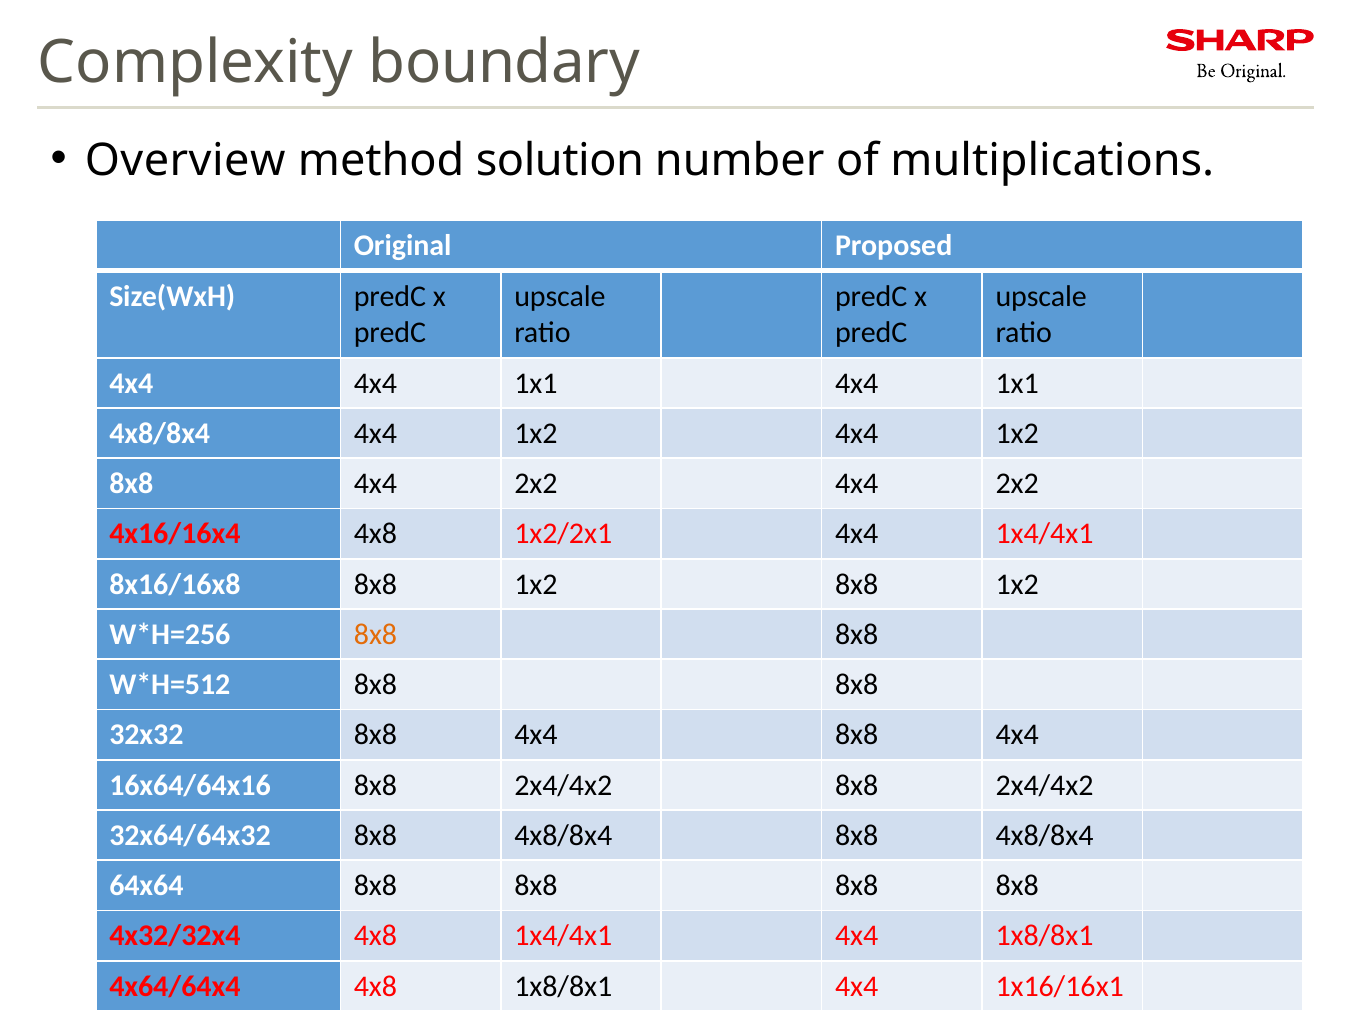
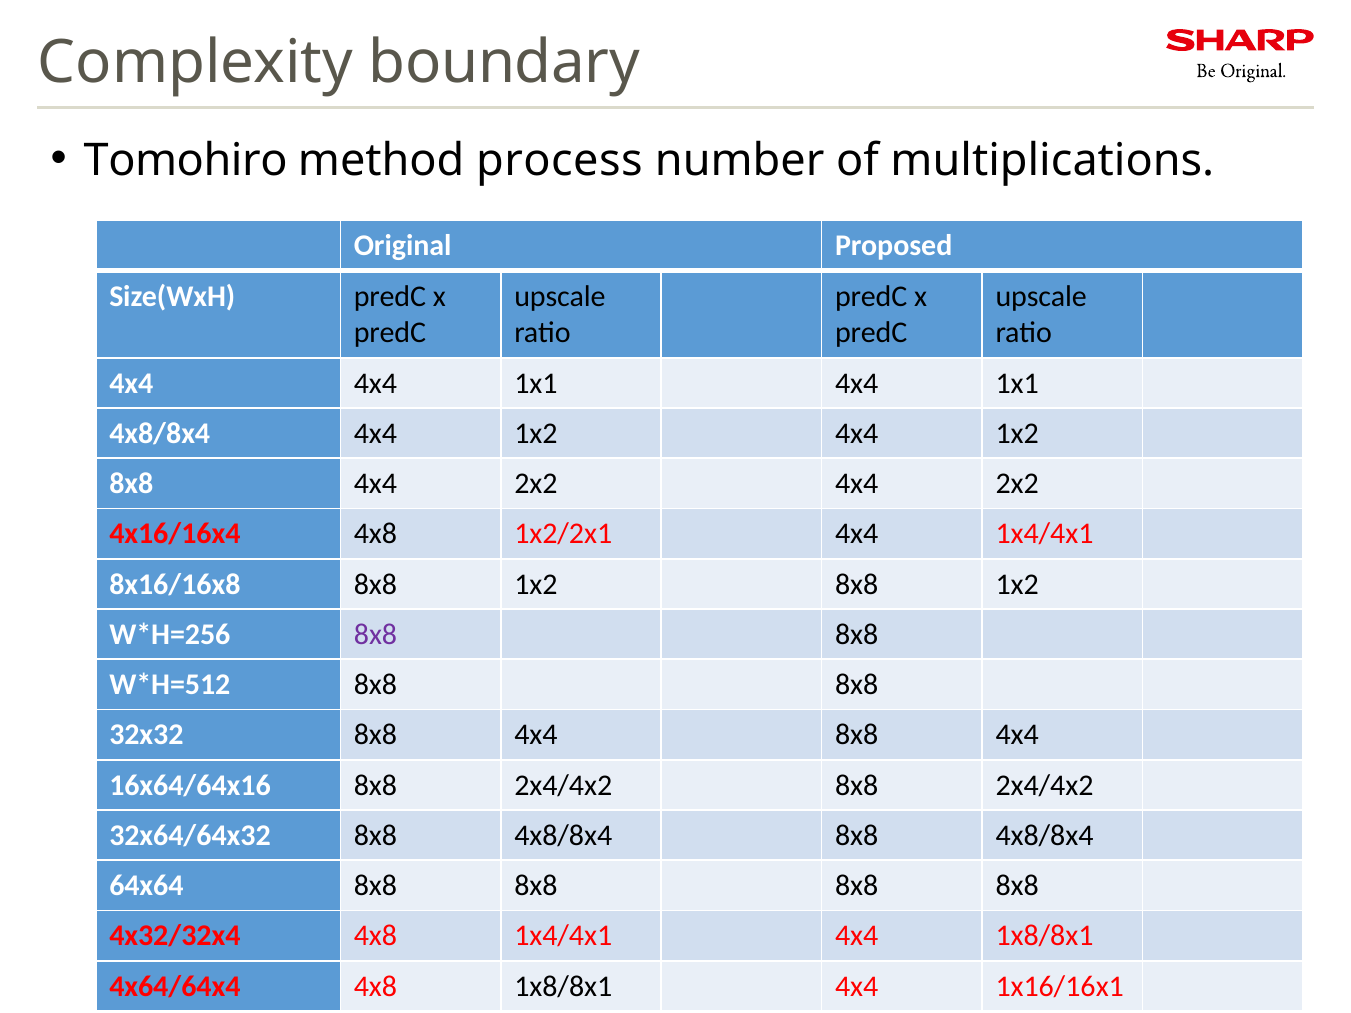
Overview: Overview -> Tomohiro (186, 161)
solution: solution -> process (559, 161)
8x8 colour: orange -> purple (376, 635)
